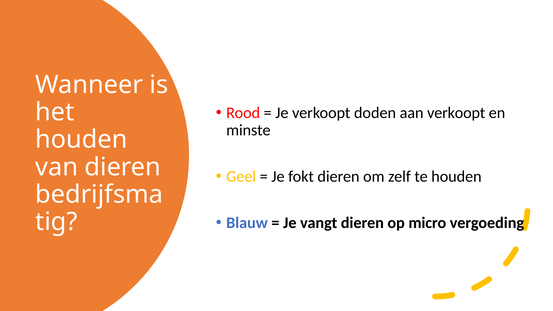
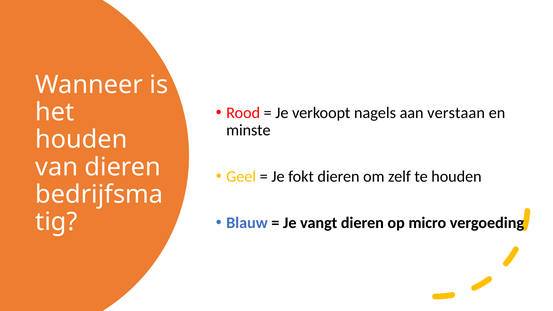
doden: doden -> nagels (375, 113)
aan verkoopt: verkoopt -> verstaan (456, 113)
